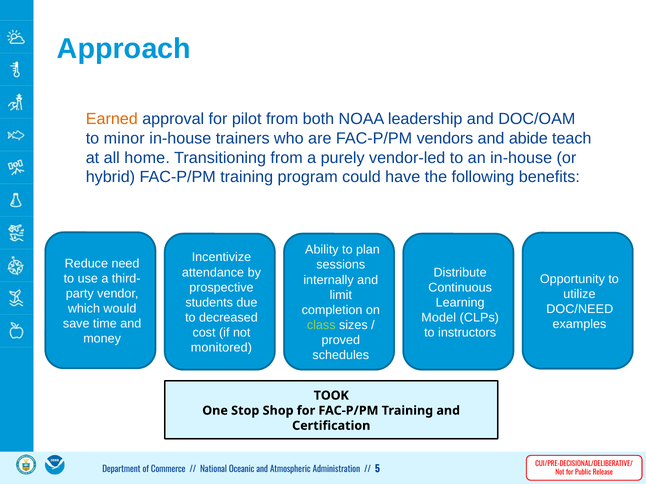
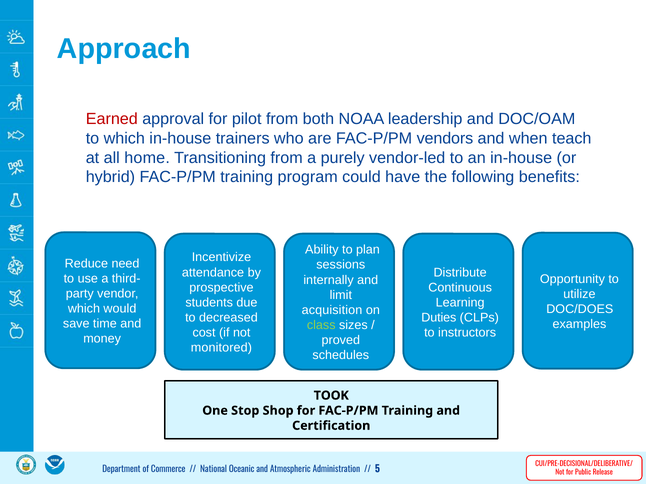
Earned colour: orange -> red (112, 119)
to minor: minor -> which (124, 139)
abide: abide -> when (528, 139)
DOC/NEED: DOC/NEED -> DOC/DOES (580, 309)
completion: completion -> acquisition (332, 310)
Model: Model -> Duties (439, 318)
